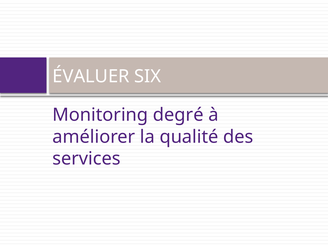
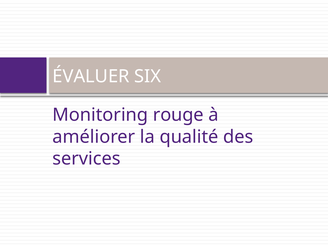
degré: degré -> rouge (178, 115)
